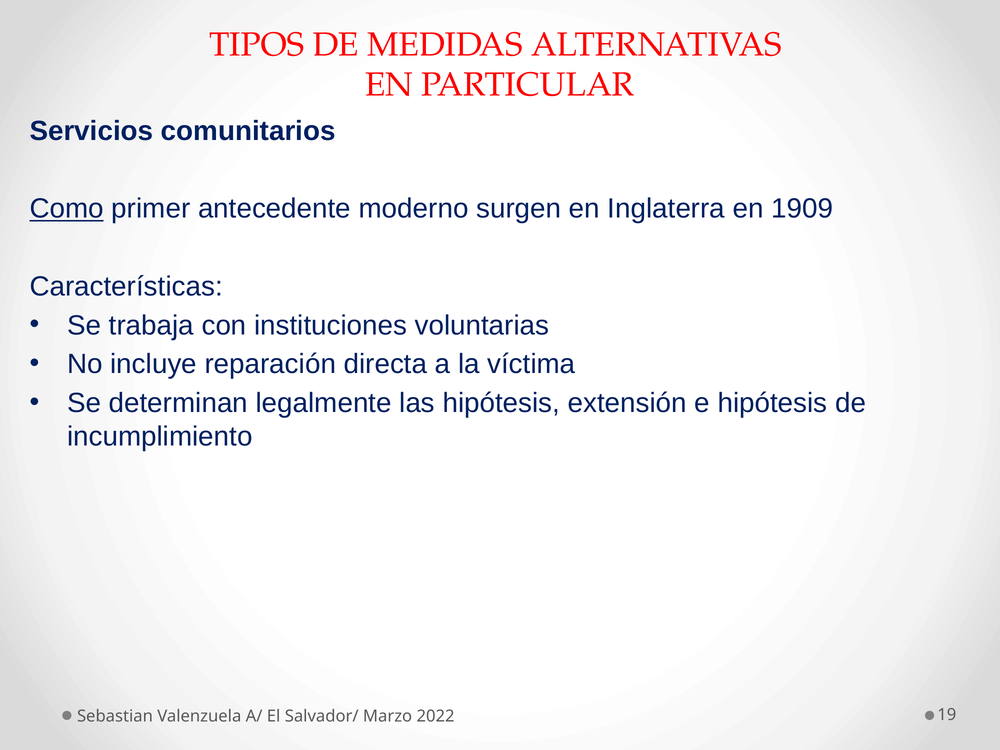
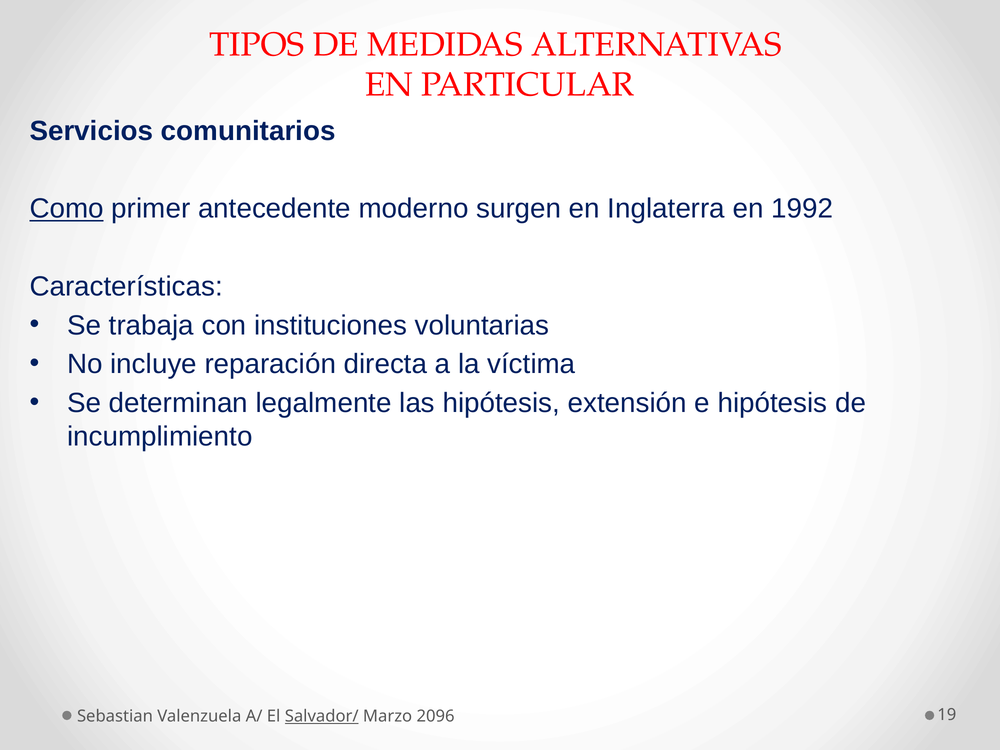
1909: 1909 -> 1992 (802, 209)
Salvador/ underline: none -> present (322, 716)
2022: 2022 -> 2096 (436, 716)
